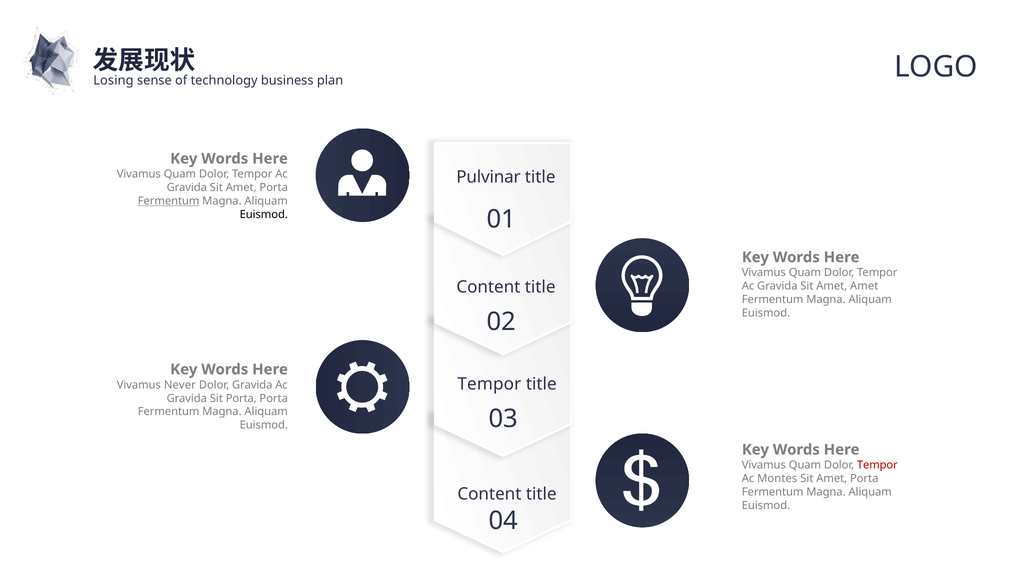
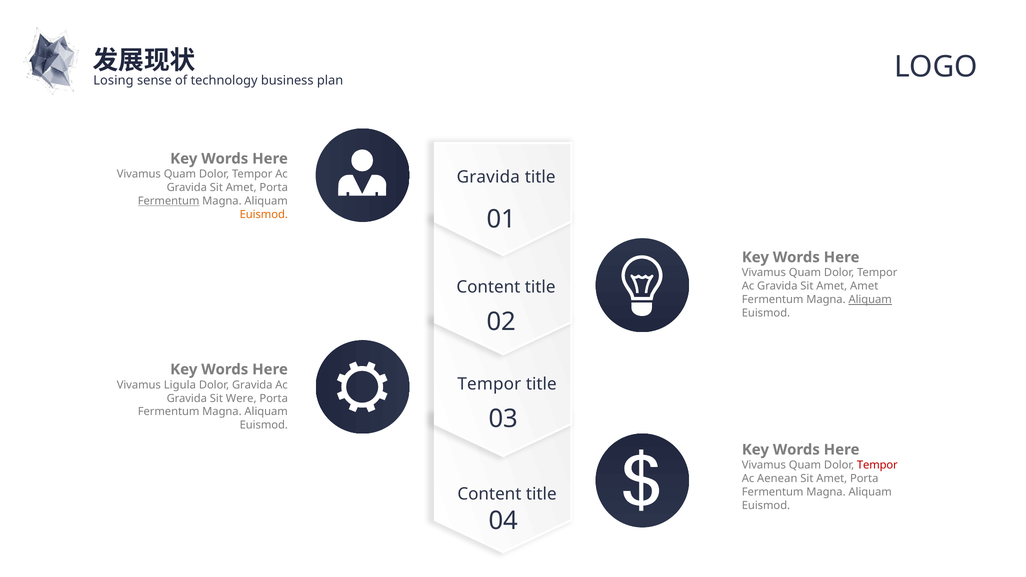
Pulvinar: Pulvinar -> Gravida (488, 177)
Euismod colour: black -> orange (264, 215)
Aliquam underline: none -> present (870, 300)
Never: Never -> Ligula (180, 385)
Sit Porta: Porta -> Were (241, 398)
Montes: Montes -> Aenean (777, 479)
